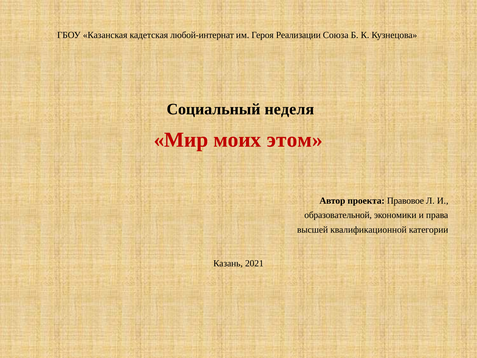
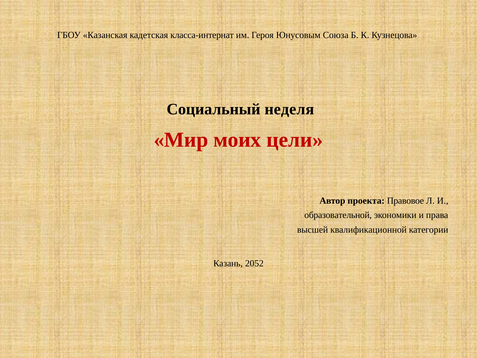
любой-интернат: любой-интернат -> класса-интернат (202, 35)
Реализации: Реализации -> Юнусовым (298, 35)
этом: этом -> цели (295, 140)
2021: 2021 -> 2052 (254, 263)
